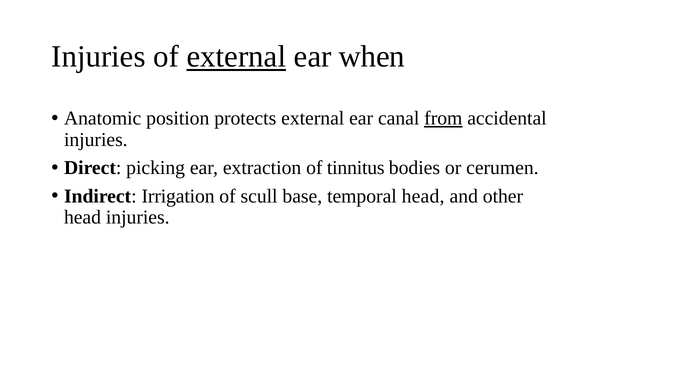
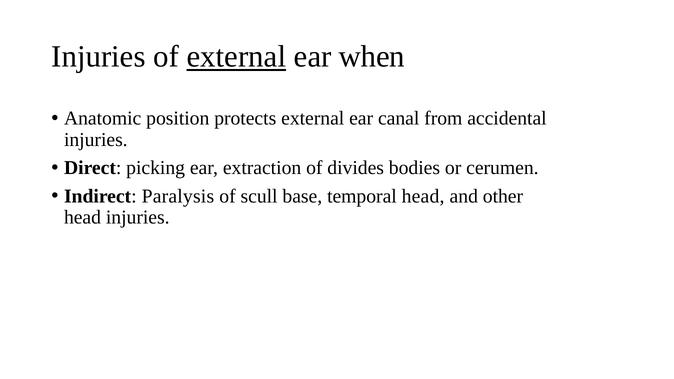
from underline: present -> none (443, 118)
tinnitus: tinnitus -> divides (356, 168)
Irrigation: Irrigation -> Paralysis (178, 196)
